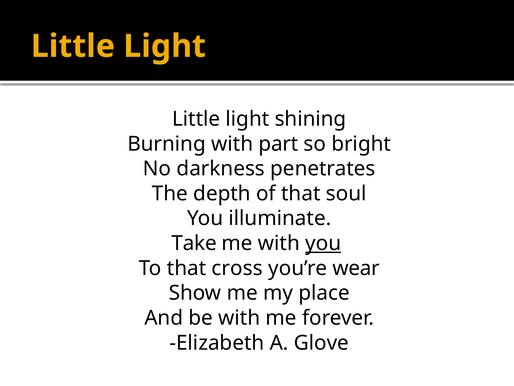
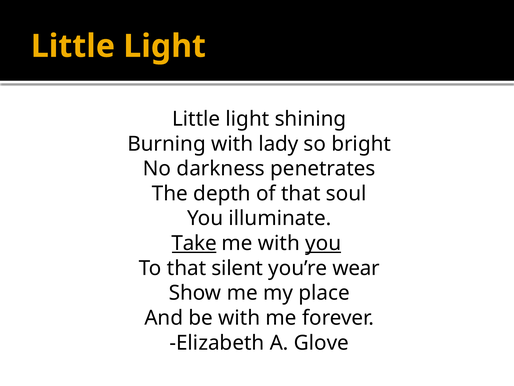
part: part -> lady (278, 144)
Take underline: none -> present (194, 243)
cross: cross -> silent (237, 268)
